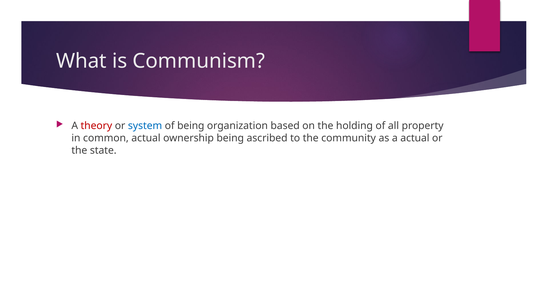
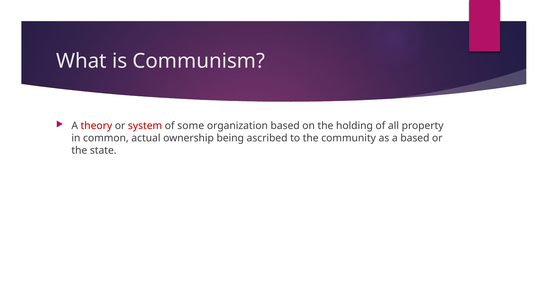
system colour: blue -> red (145, 126)
of being: being -> some (191, 126)
a actual: actual -> based (415, 138)
